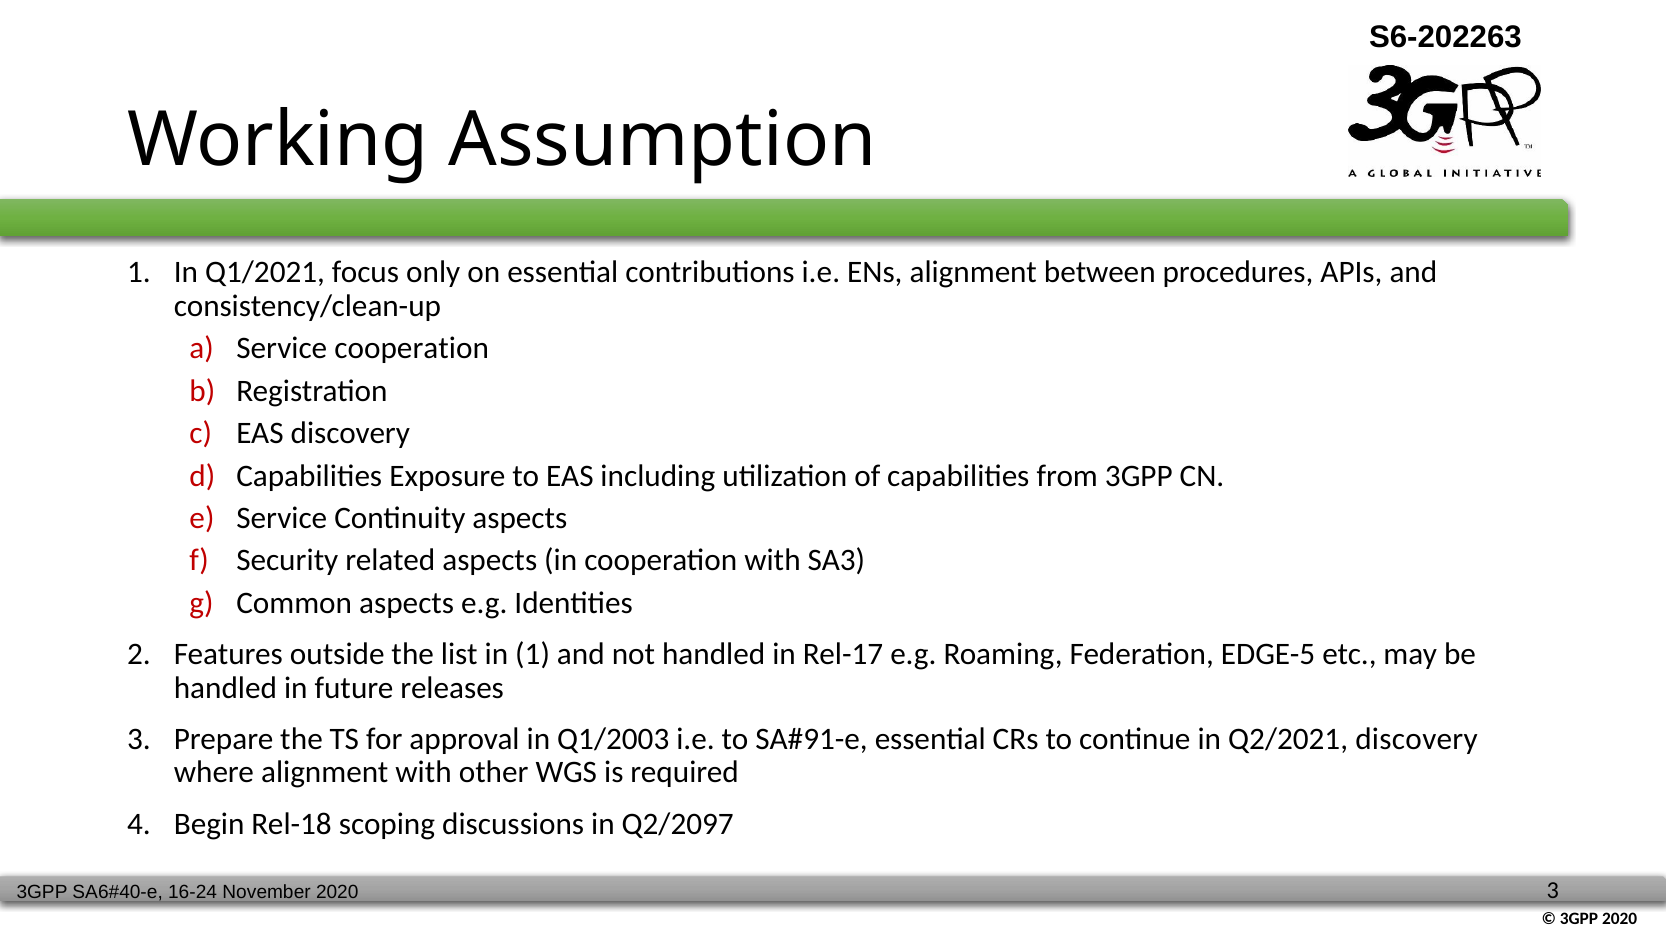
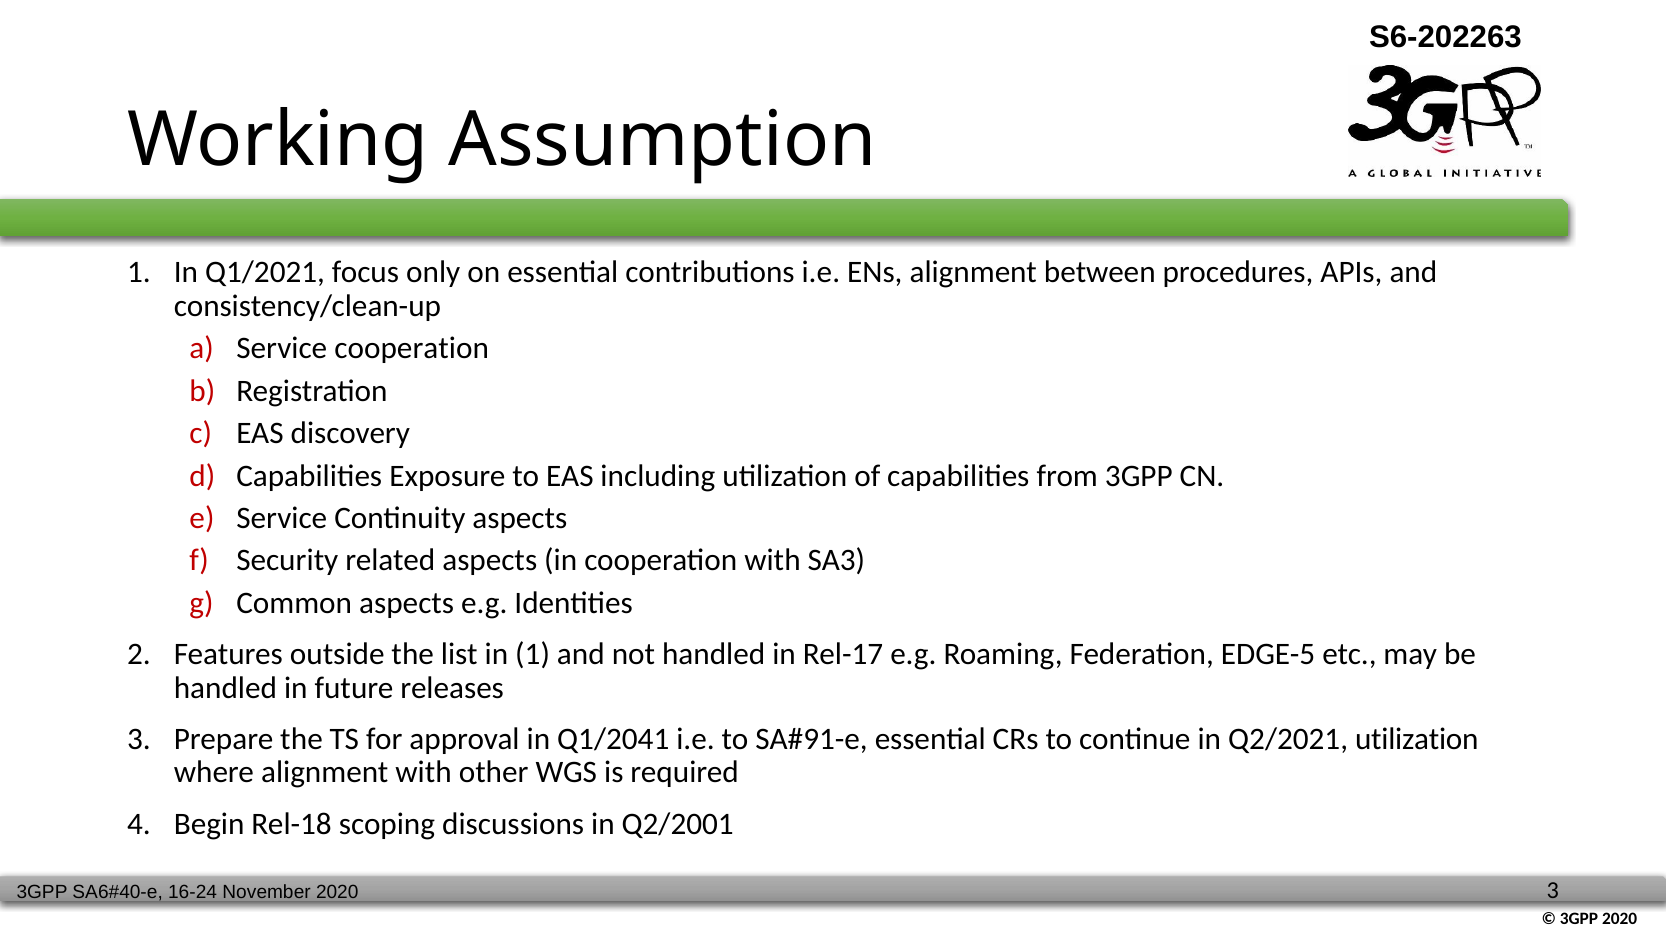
Q1/2003: Q1/2003 -> Q1/2041 (613, 739)
Q2/2021 discovery: discovery -> utilization (1417, 739)
Q2/2097: Q2/2097 -> Q2/2001 (678, 824)
